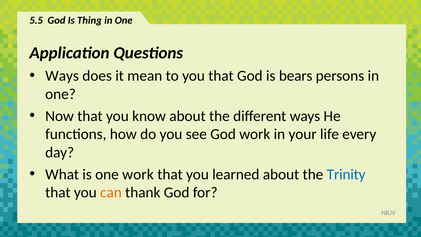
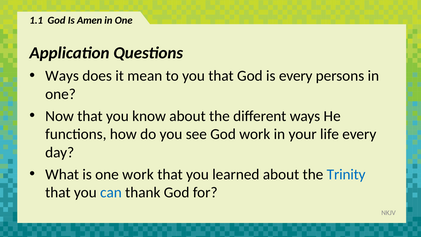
5.5: 5.5 -> 1.1 (36, 21)
Thing: Thing -> Amen (90, 21)
is bears: bears -> every (296, 76)
can colour: orange -> blue (111, 193)
